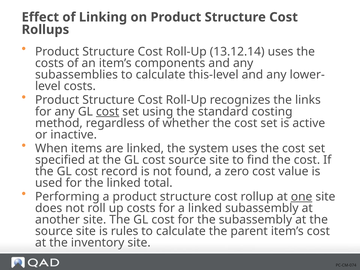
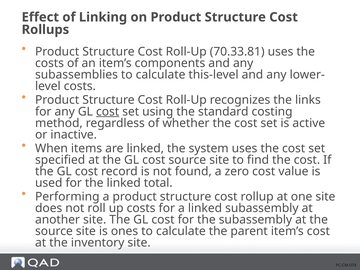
13.12.14: 13.12.14 -> 70.33.81 (237, 52)
one underline: present -> none (302, 197)
rules: rules -> ones (125, 231)
